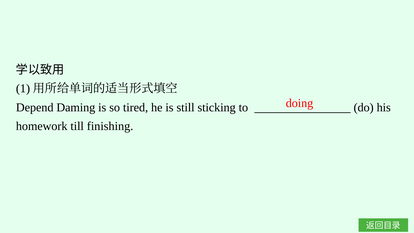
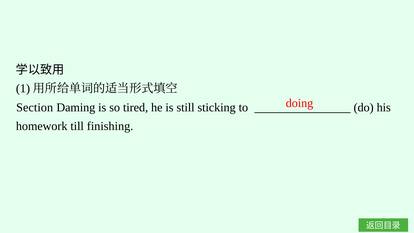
Depend: Depend -> Section (35, 107)
